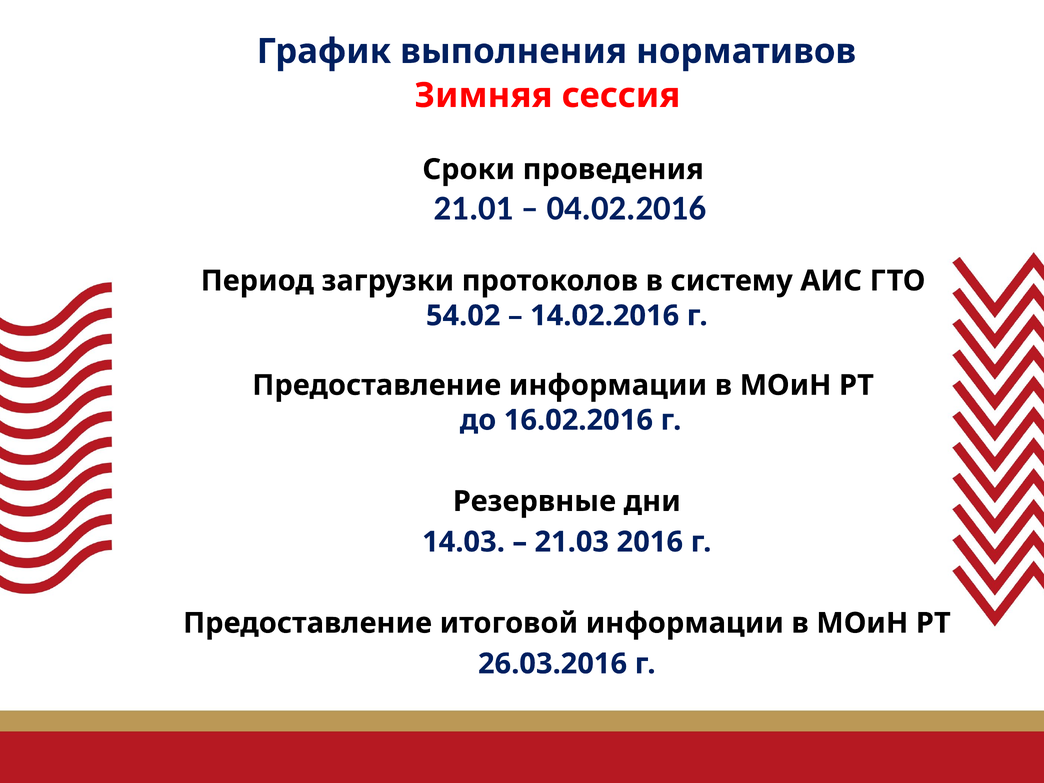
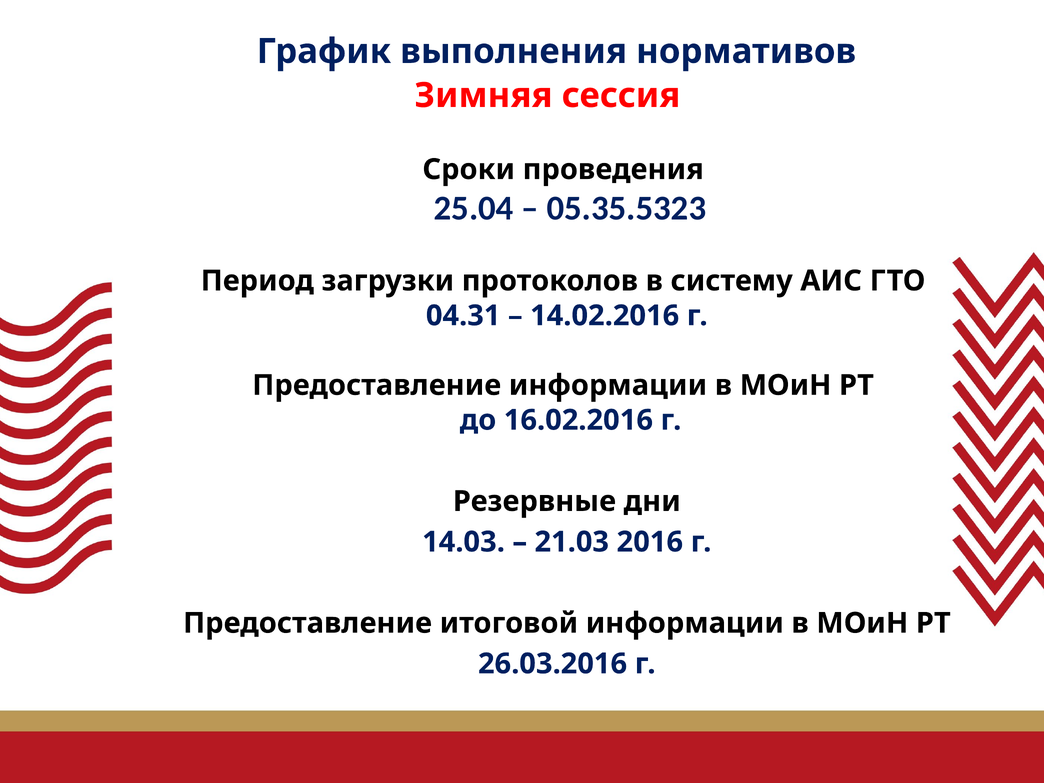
21.01: 21.01 -> 25.04 (474, 208)
04.02.2016: 04.02.2016 -> 05.35.5323 (626, 208)
54.02: 54.02 -> 04.31 (463, 316)
